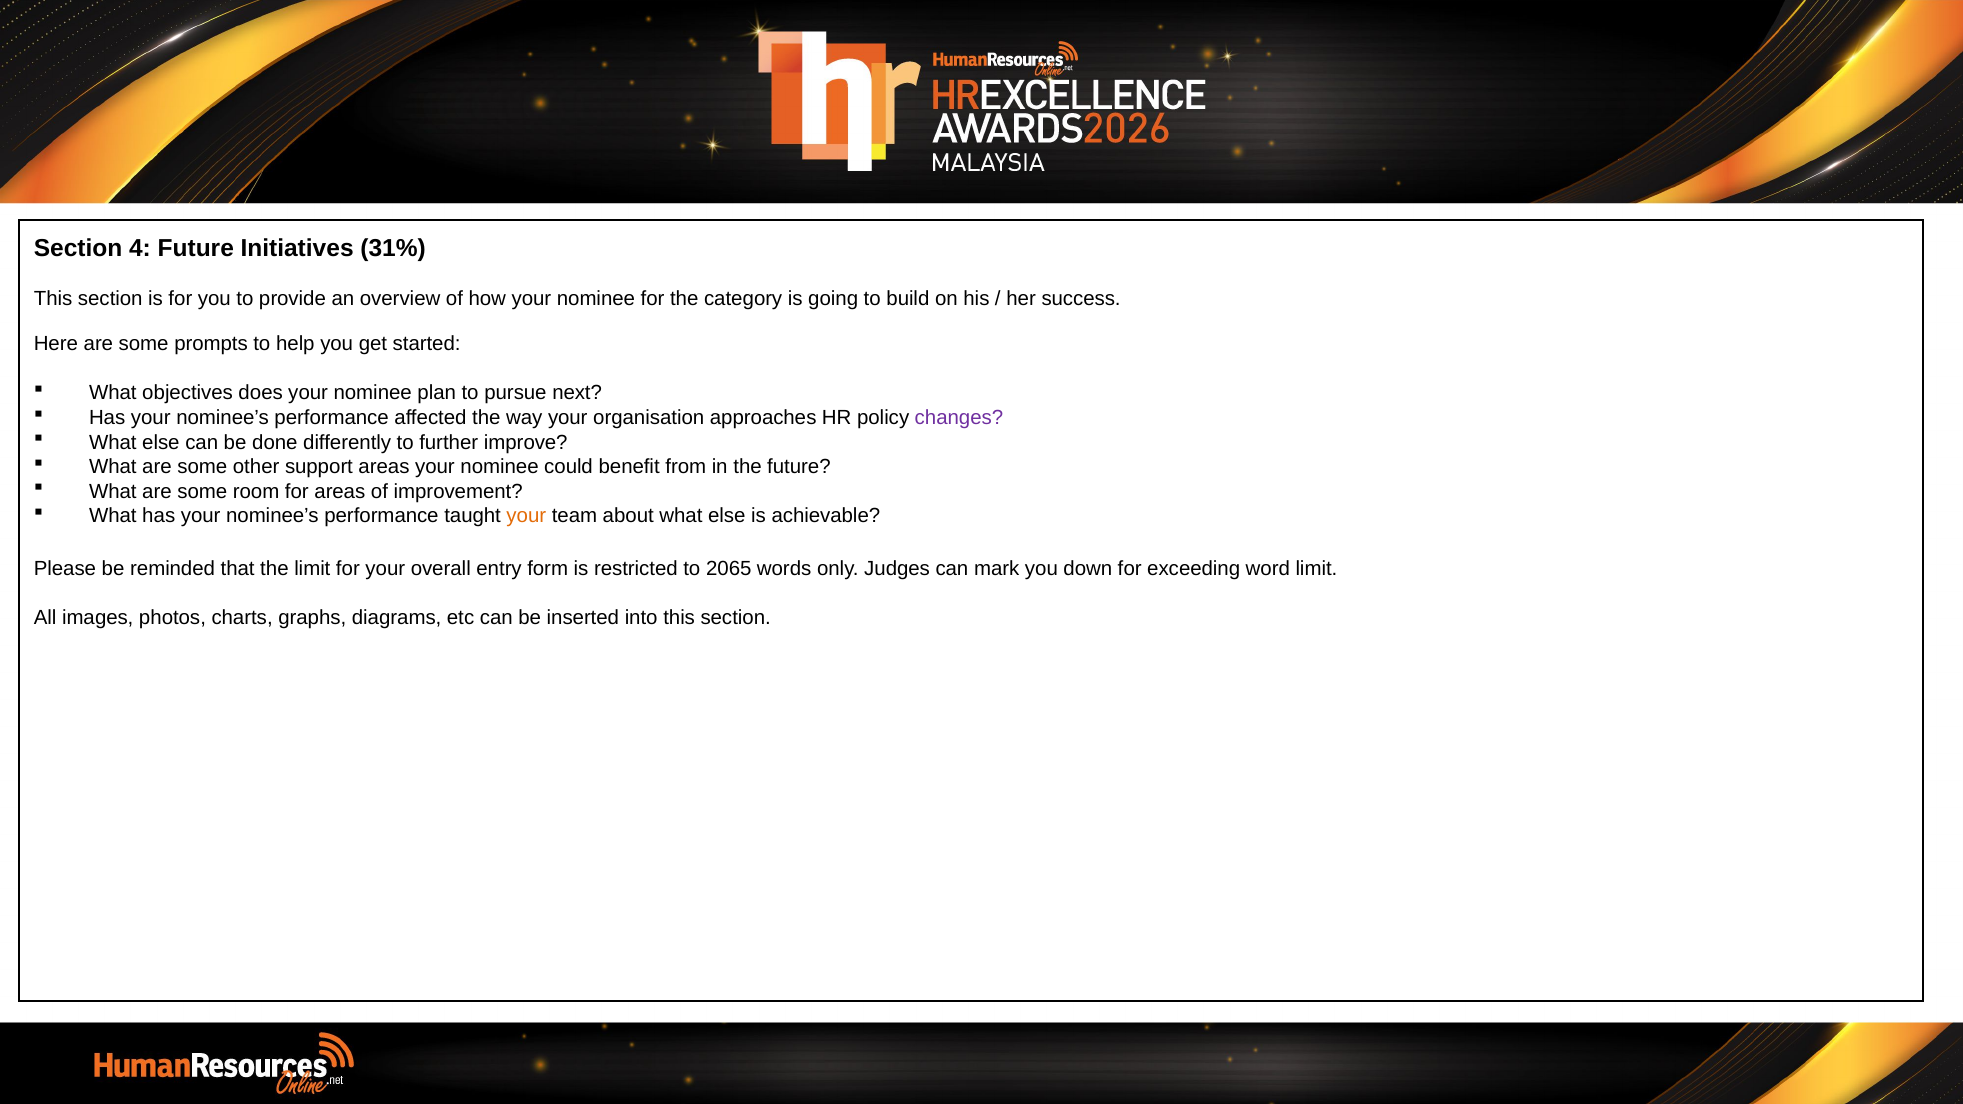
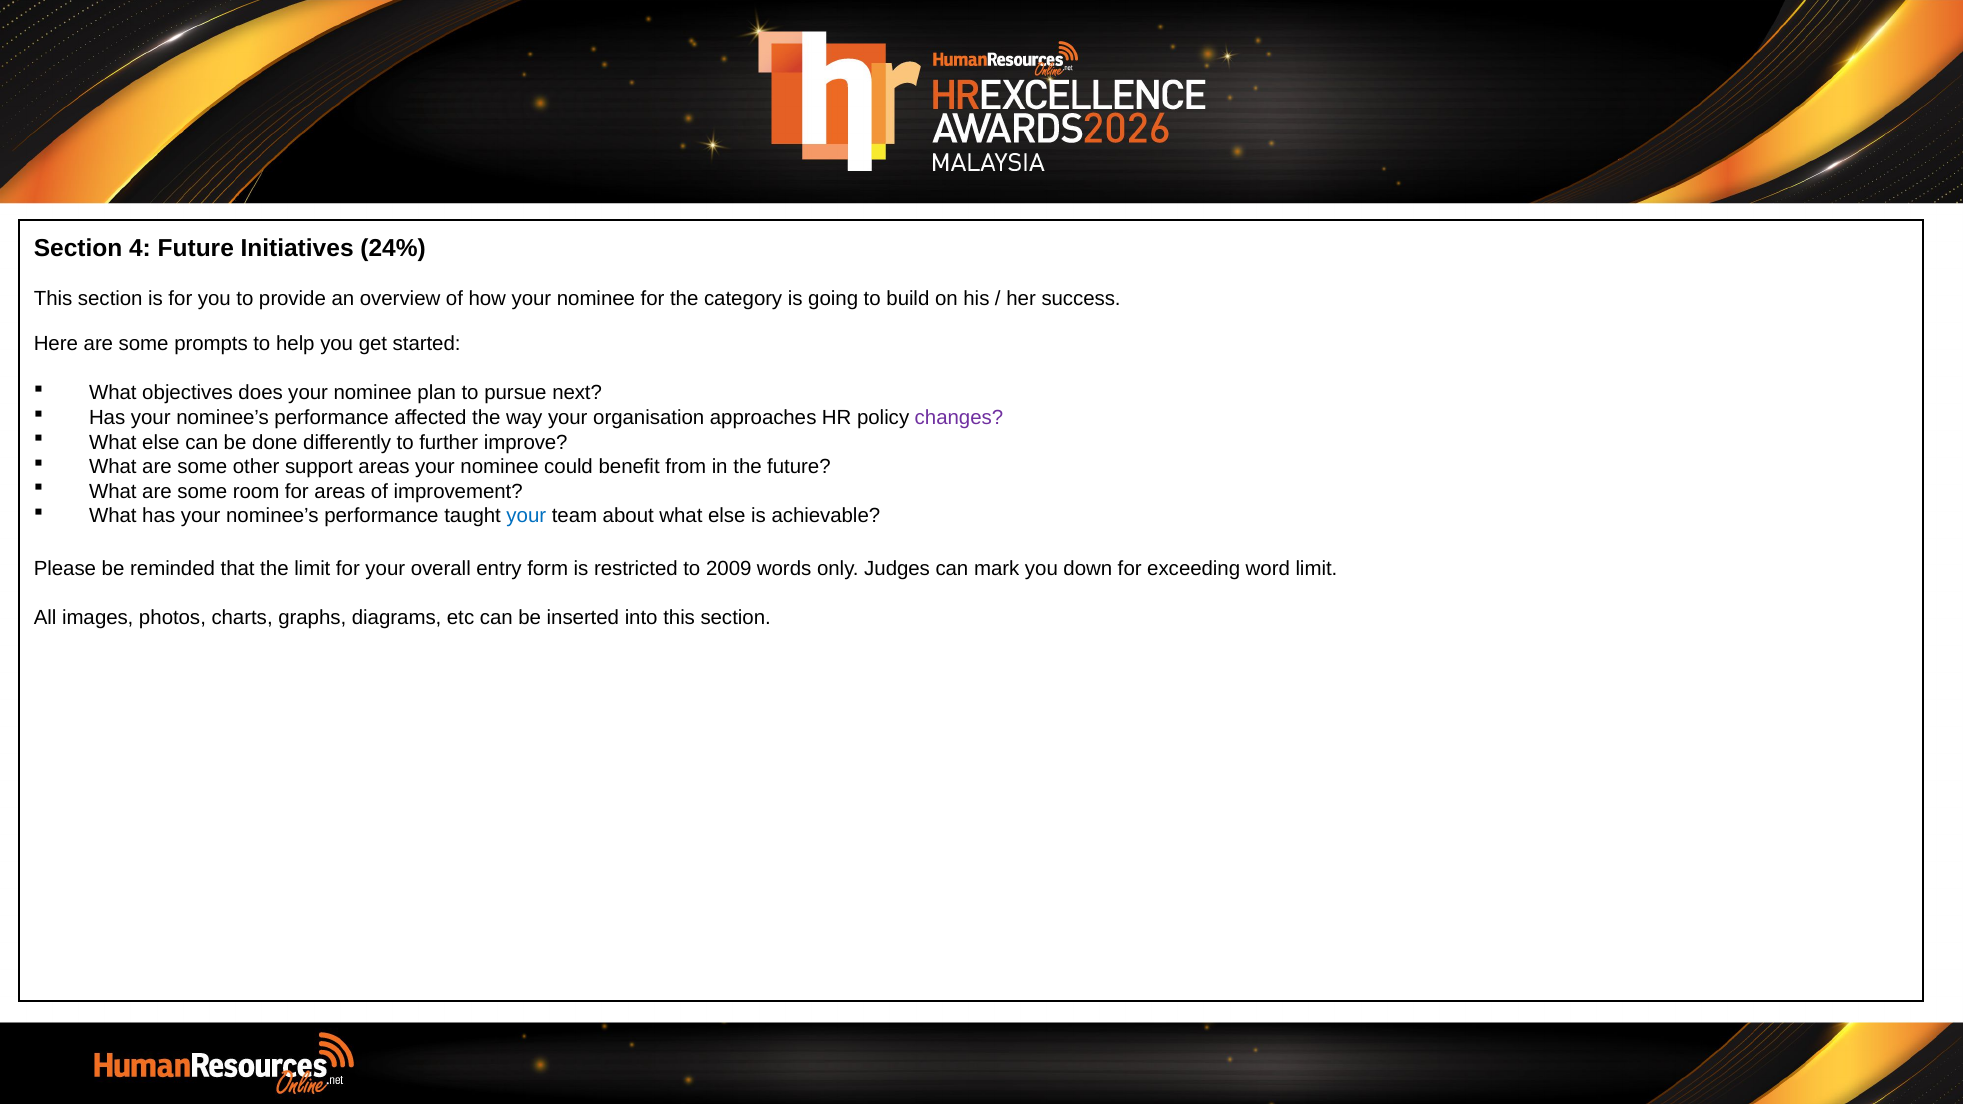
31%: 31% -> 24% (393, 248)
your colour: orange -> blue (526, 516)
2065: 2065 -> 2009 (729, 569)
